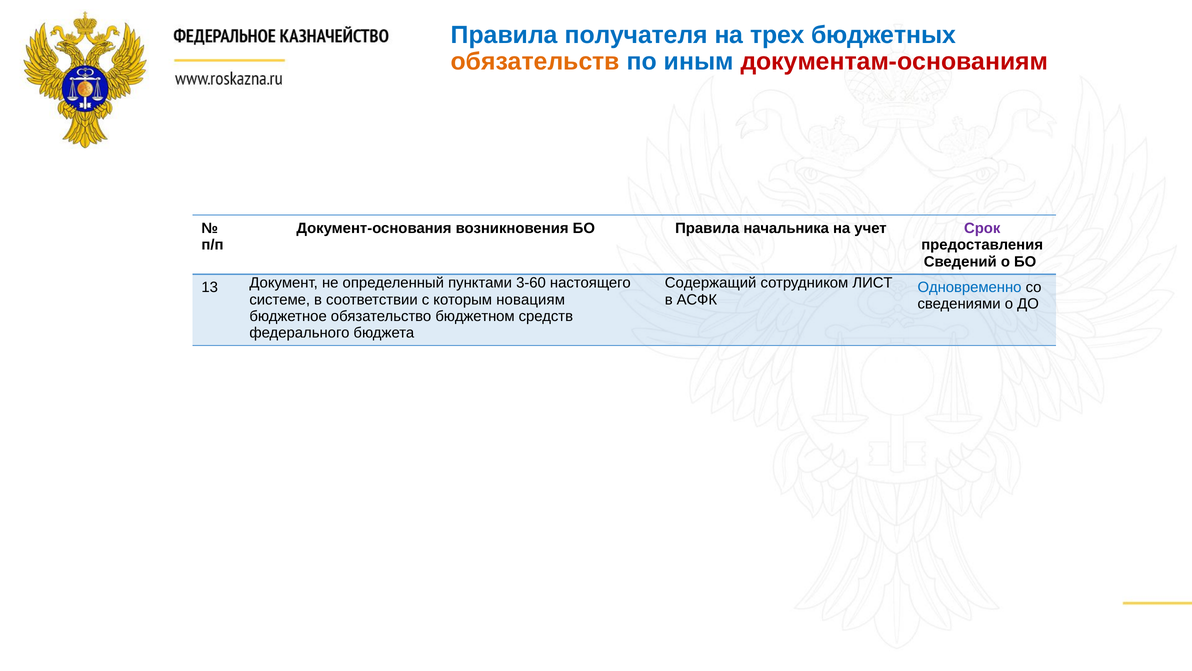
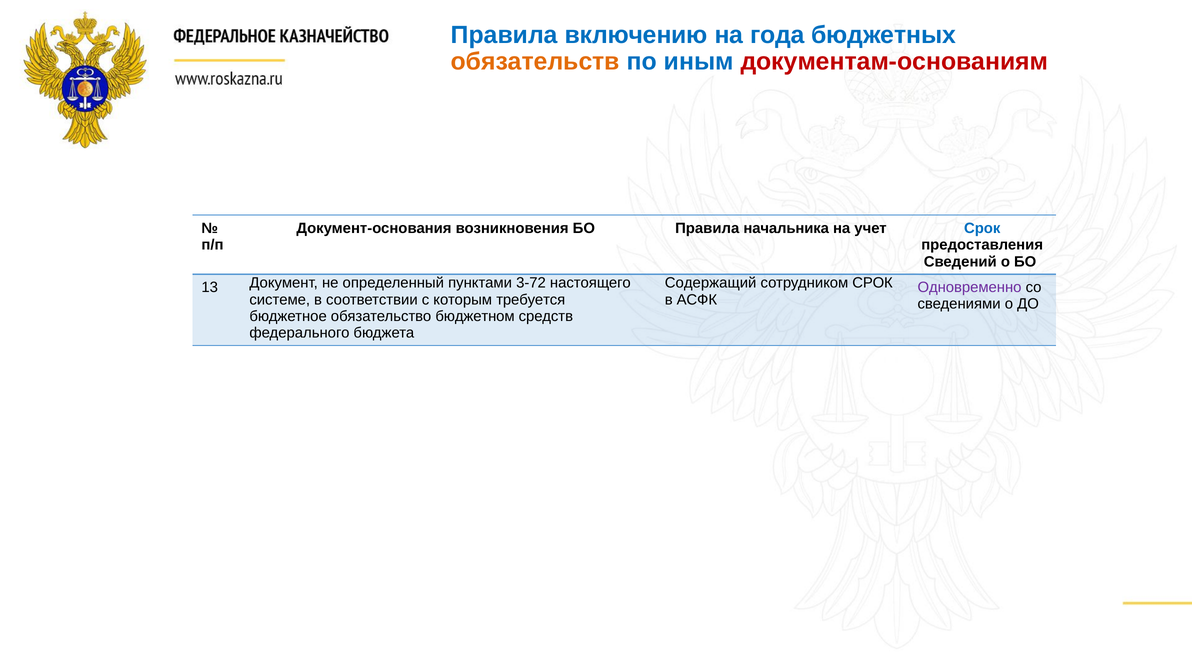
получателя: получателя -> включению (636, 35)
трех: трех -> года (777, 35)
Срок colour: purple -> blue (982, 228)
сотрудником ЛИСТ: ЛИСТ -> СРОК (873, 283)
3-60: 3-60 -> 3-72 (531, 283)
Одновременно colour: blue -> purple (969, 287)
новациям: новациям -> требуется (531, 299)
